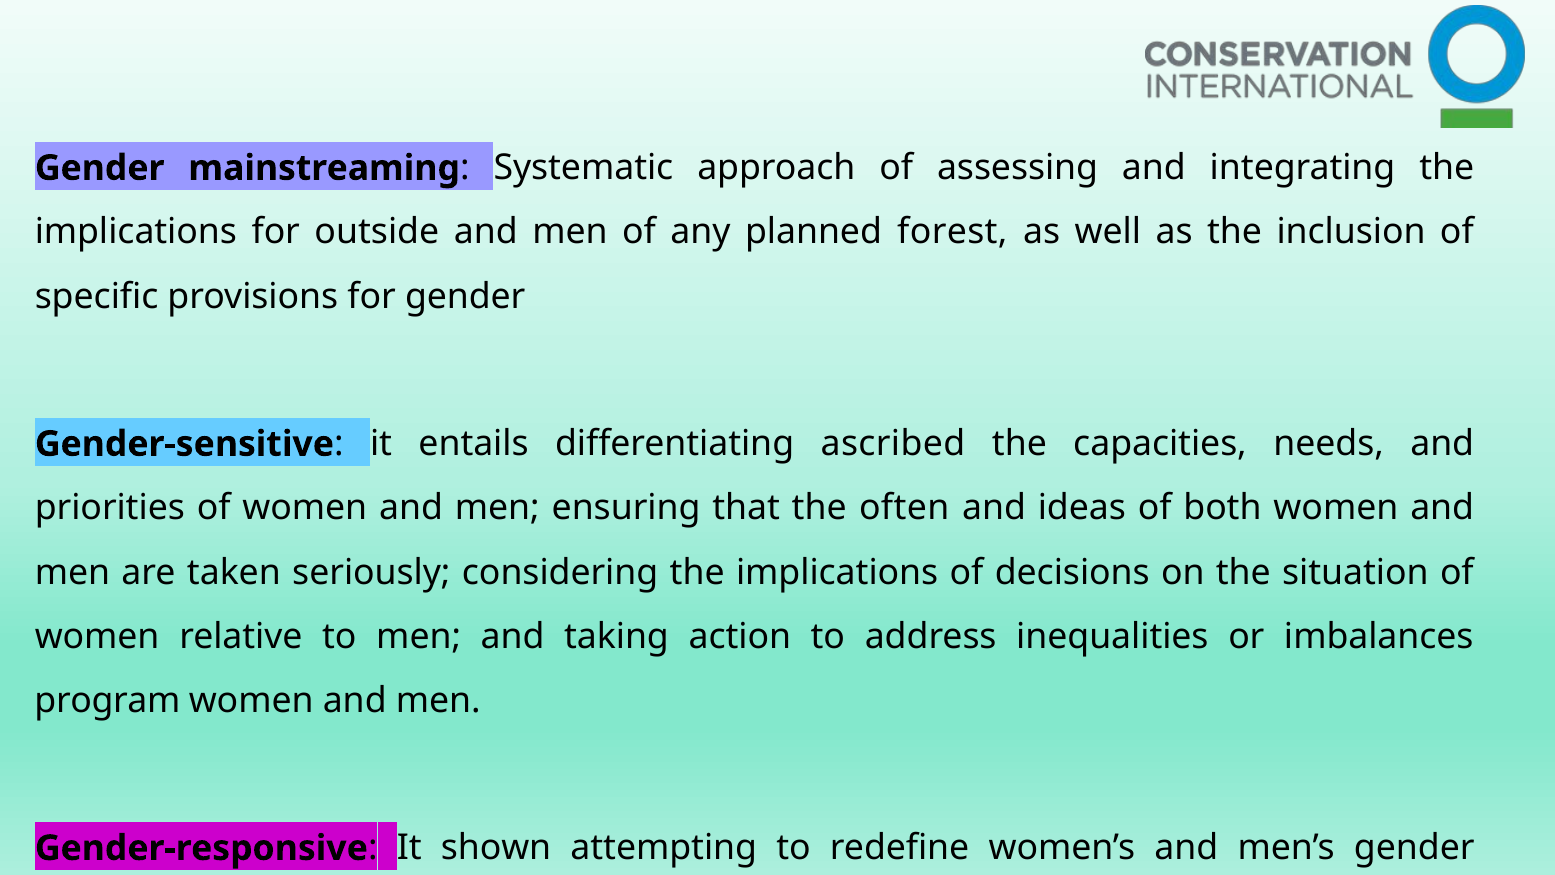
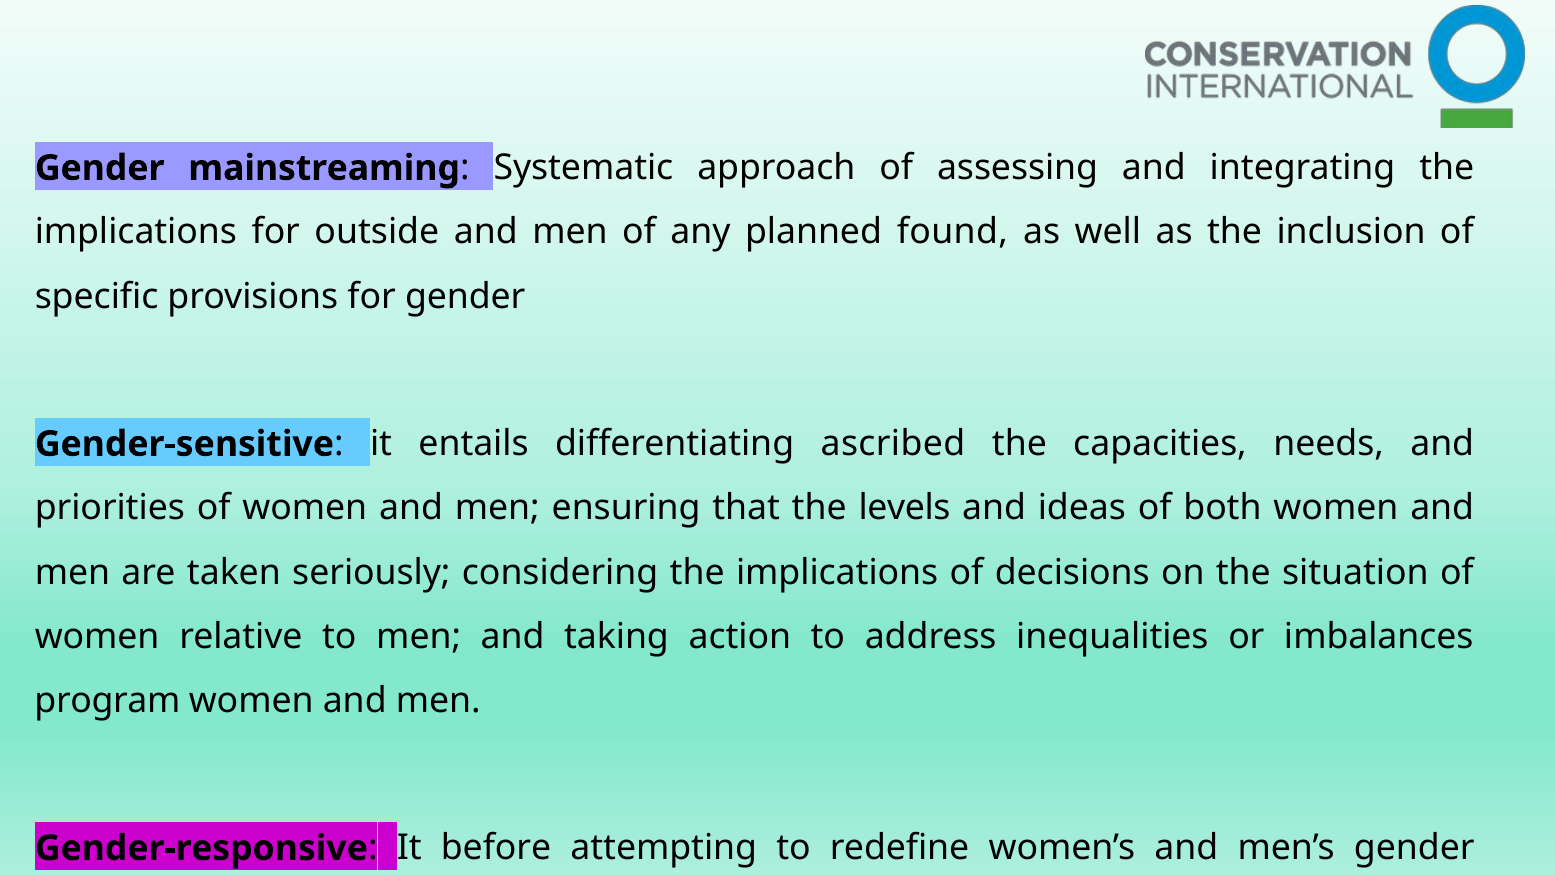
forest: forest -> found (952, 232)
often: often -> levels (905, 508)
shown: shown -> before (496, 848)
